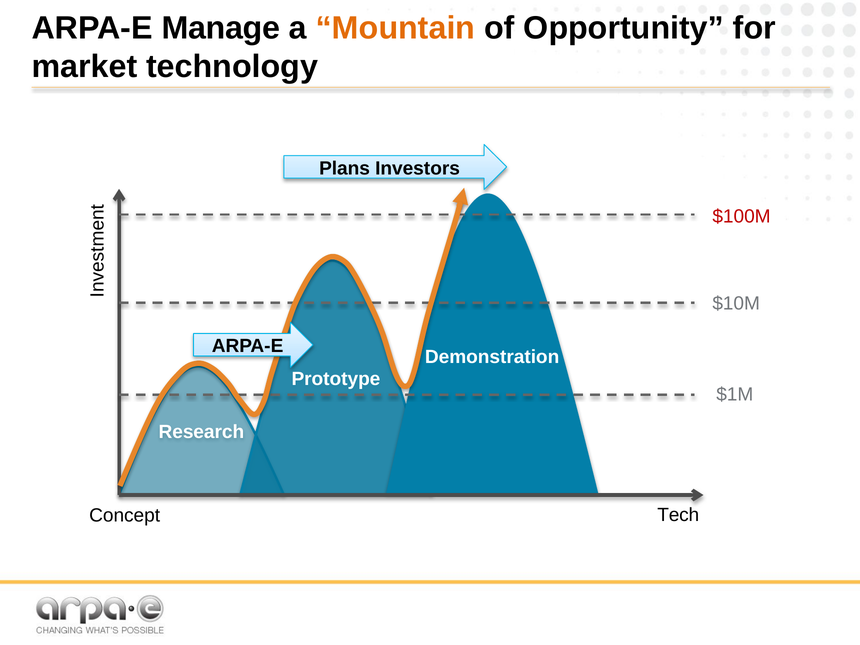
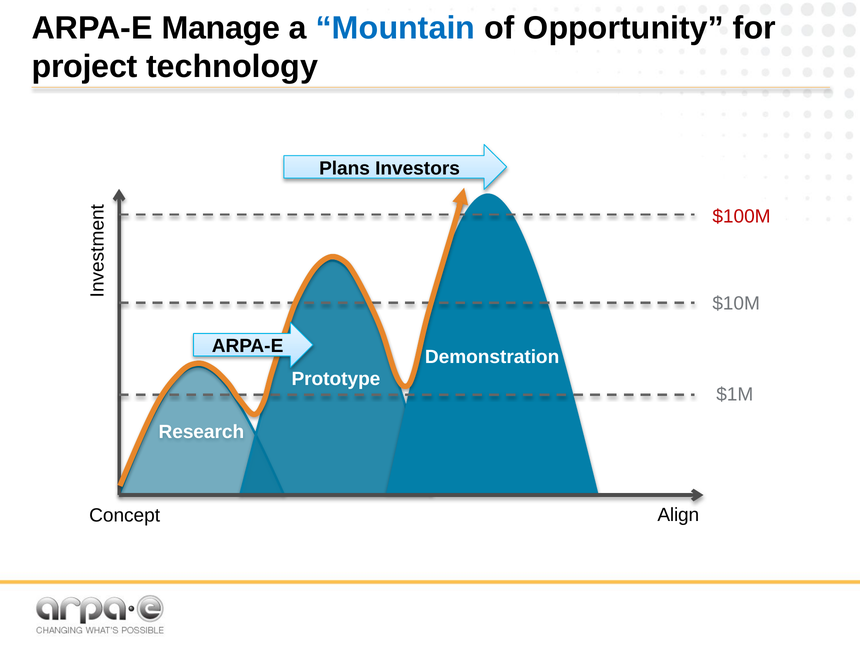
Mountain colour: orange -> blue (395, 28)
market: market -> project (85, 67)
Tech: Tech -> Align (678, 515)
